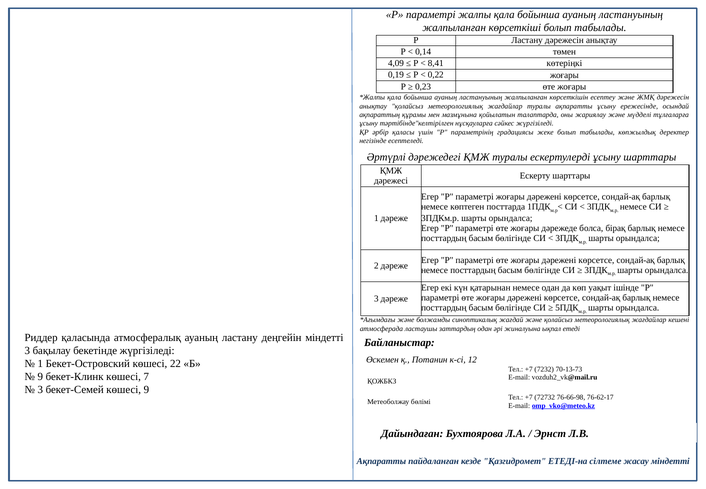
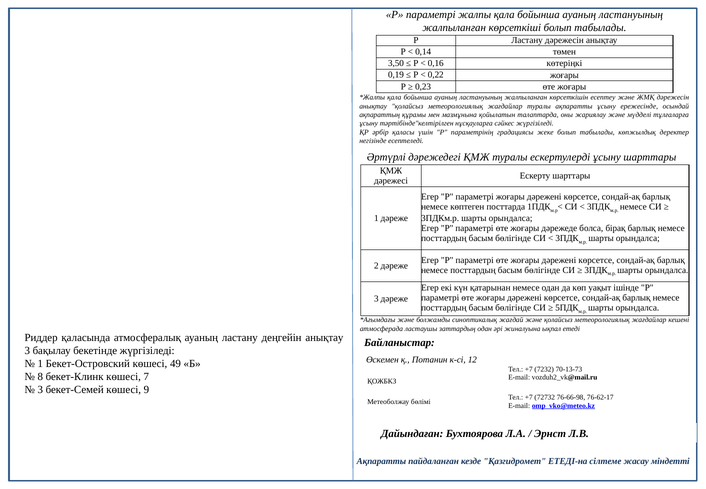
4,09: 4,09 -> 3,50 (396, 63)
8,41: 8,41 -> 0,16 (436, 63)
деңгейін міндетті: міндетті -> анықтау (324, 337)
22: 22 -> 49 (175, 363)
9: 9 -> 8 (40, 376)
